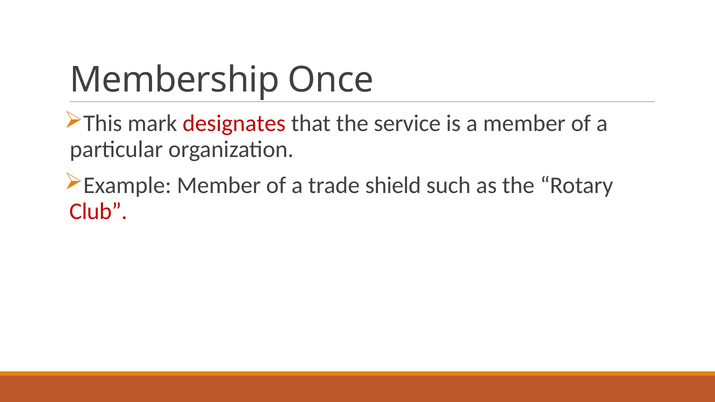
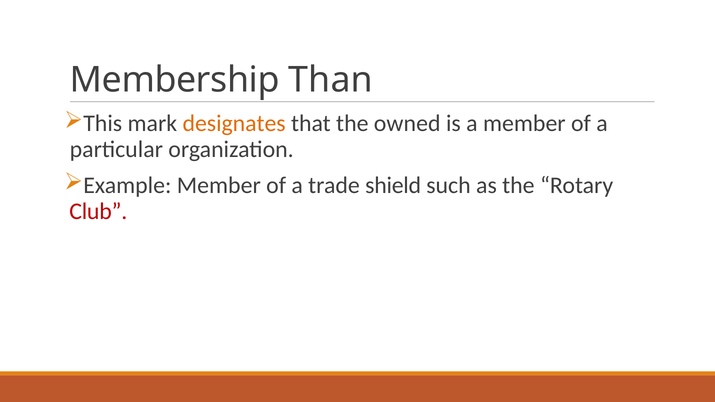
Once: Once -> Than (331, 80)
designates colour: red -> orange (234, 124)
service: service -> owned (407, 124)
